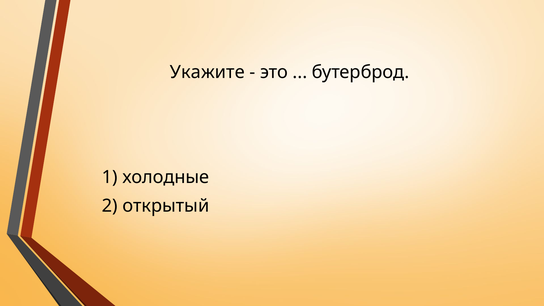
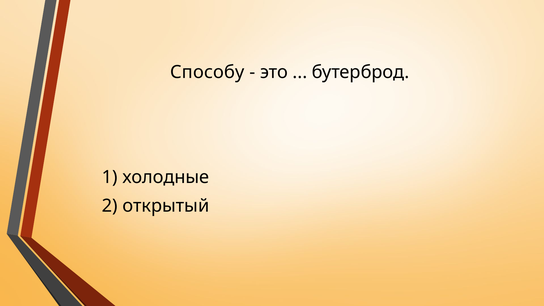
Укажите: Укажите -> Способу (207, 72)
